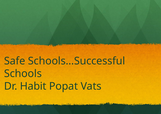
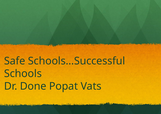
Habit: Habit -> Done (33, 86)
